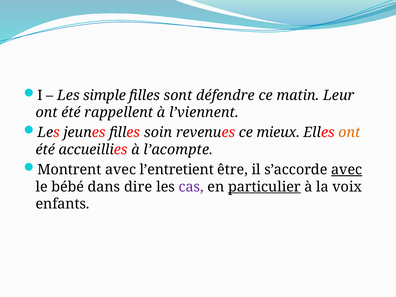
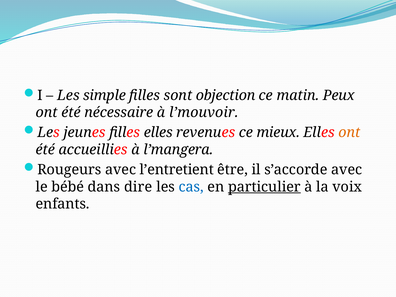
défendre: défendre -> objection (226, 95)
Leur: Leur -> Peux (339, 95)
rappellent: rappellent -> nécessaire (119, 112)
l’viennent: l’viennent -> l’mouvoir (204, 112)
filles soin: soin -> elles (158, 132)
l’acompte: l’acompte -> l’mangera (178, 150)
Montrent: Montrent -> Rougeurs (69, 170)
avec underline: present -> none (347, 170)
cas colour: purple -> blue (191, 187)
